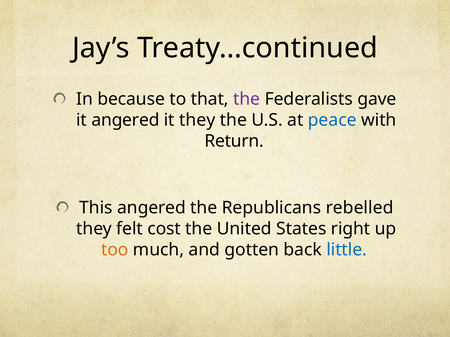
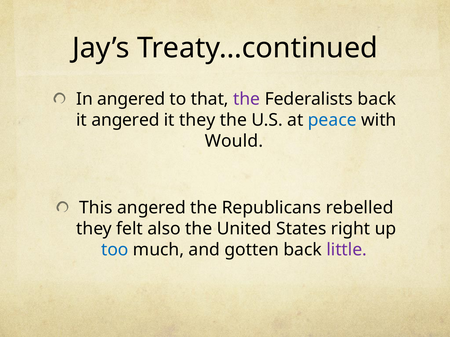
In because: because -> angered (131, 99)
Federalists gave: gave -> back (377, 99)
Return: Return -> Would (234, 141)
cost: cost -> also (164, 229)
too colour: orange -> blue (115, 250)
little colour: blue -> purple (347, 250)
